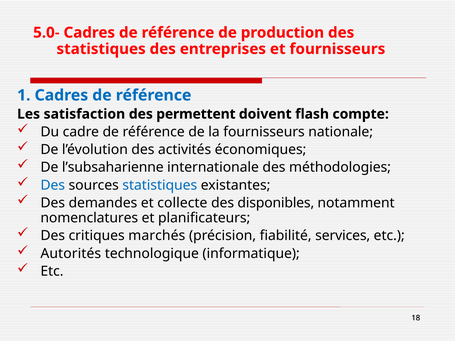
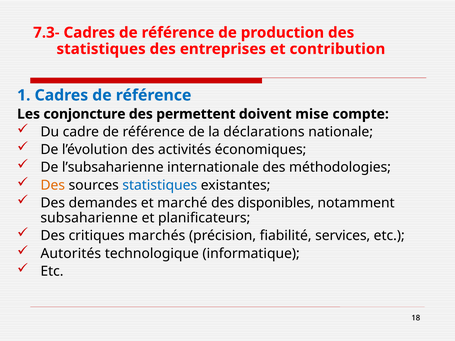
5.0-: 5.0- -> 7.3- (46, 33)
et fournisseurs: fournisseurs -> contribution (337, 49)
satisfaction: satisfaction -> conjoncture (84, 114)
flash: flash -> mise (312, 114)
la fournisseurs: fournisseurs -> déclarations (264, 132)
Des colour: blue -> orange (53, 185)
collecte: collecte -> marché (182, 203)
nomenclatures: nomenclatures -> subsaharienne (89, 218)
